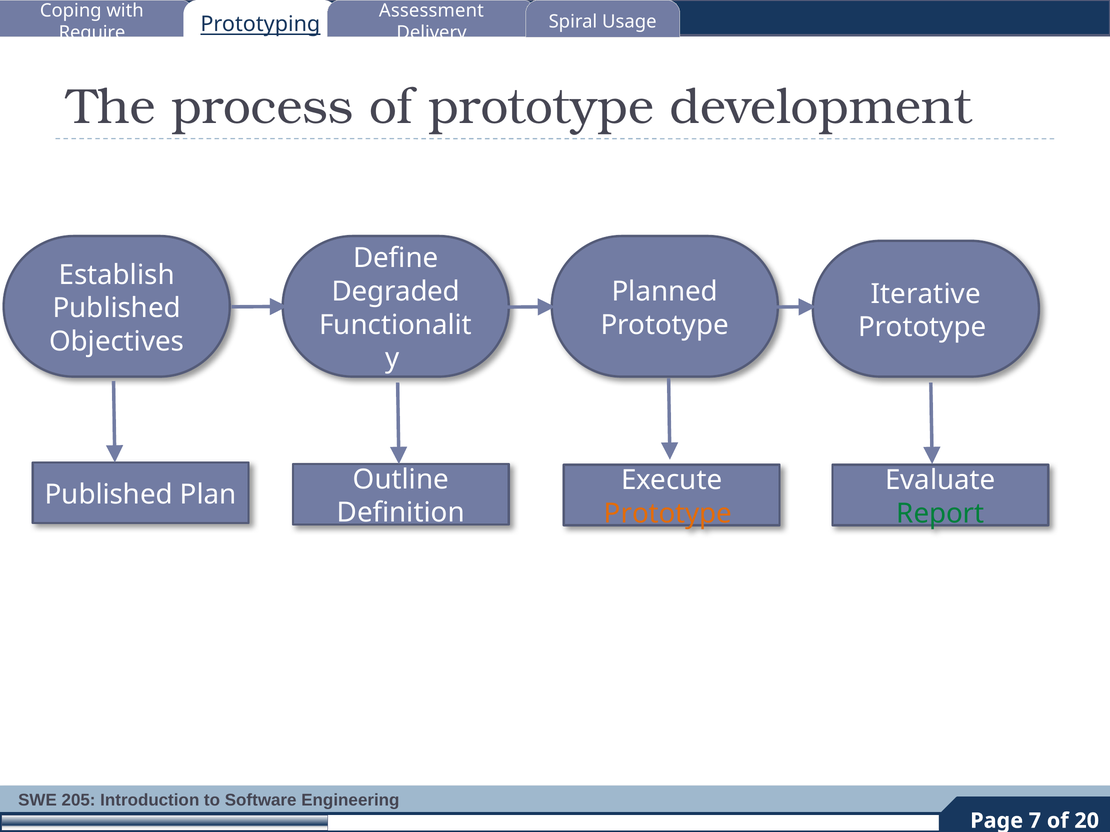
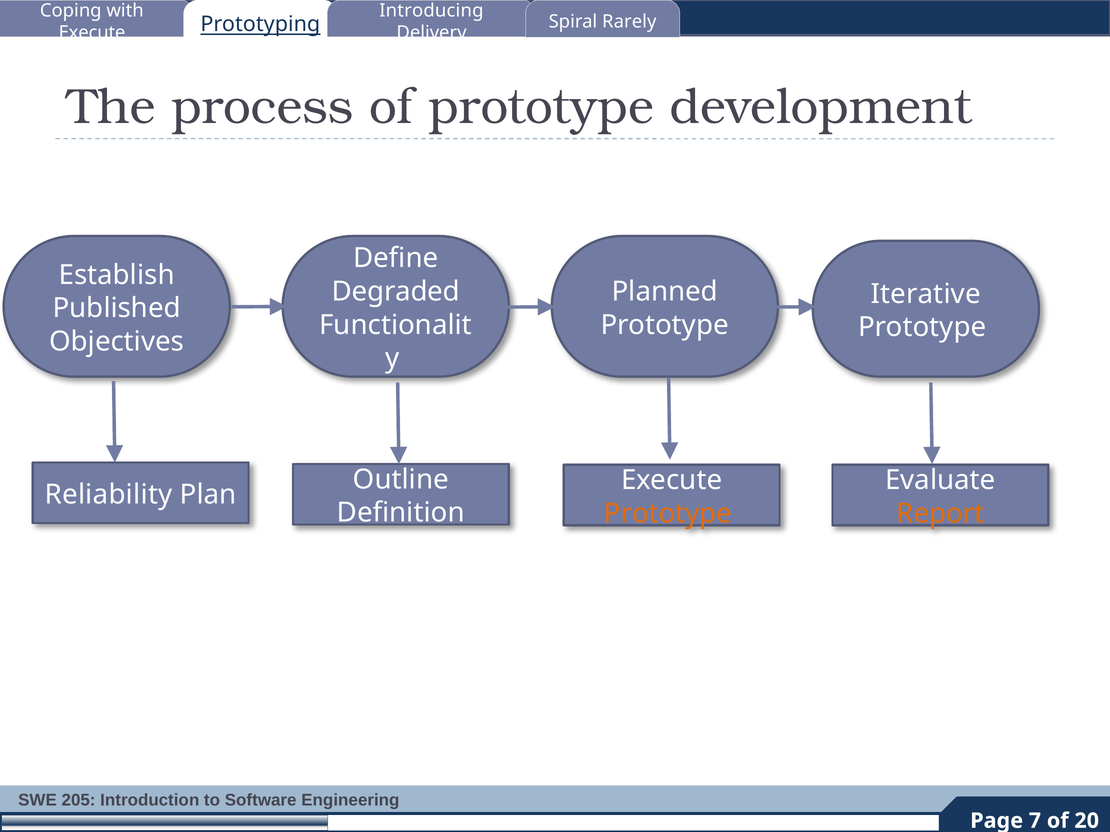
Assessment: Assessment -> Introducing (431, 11)
Usage: Usage -> Rarely (629, 22)
Require: Require -> Execute (92, 33)
Published: Published -> Reliability (109, 495)
Report colour: green -> orange (940, 514)
